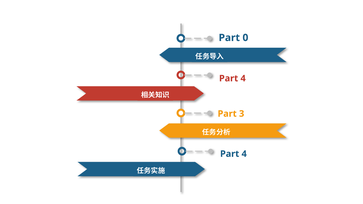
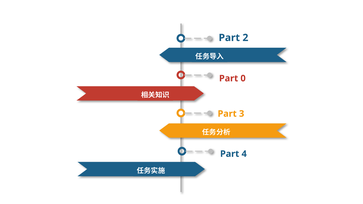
0: 0 -> 2 (245, 38)
4: 4 -> 0 (243, 78)
